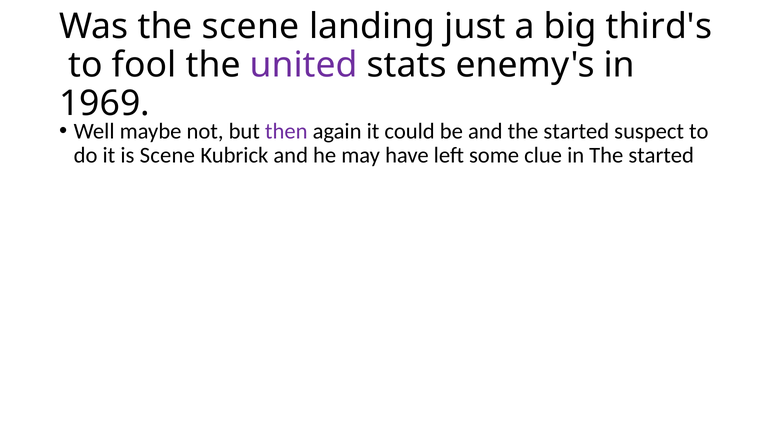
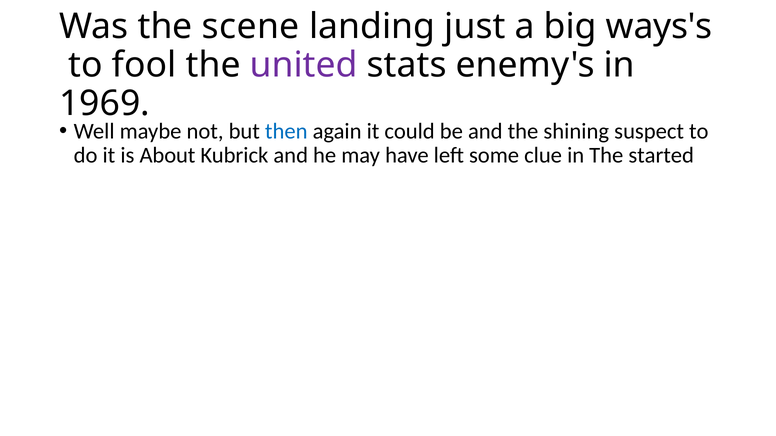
third's: third's -> ways's (659, 27)
then colour: purple -> blue (286, 131)
and the started: started -> shining (576, 131)
is Scene: Scene -> About (167, 156)
